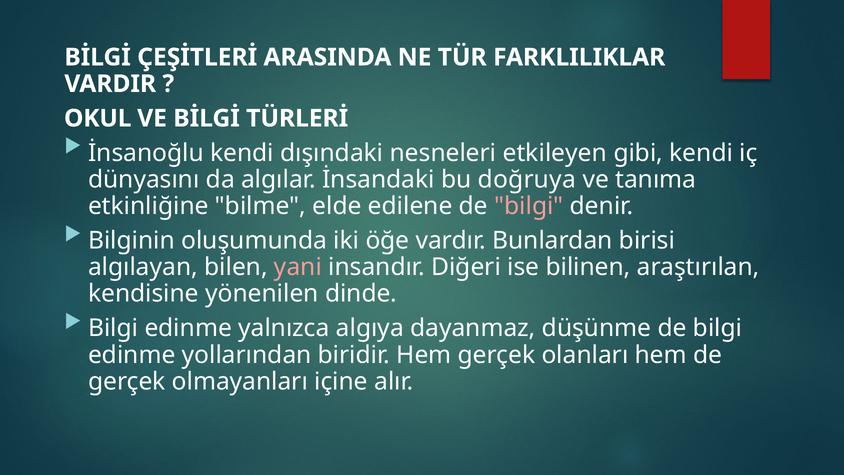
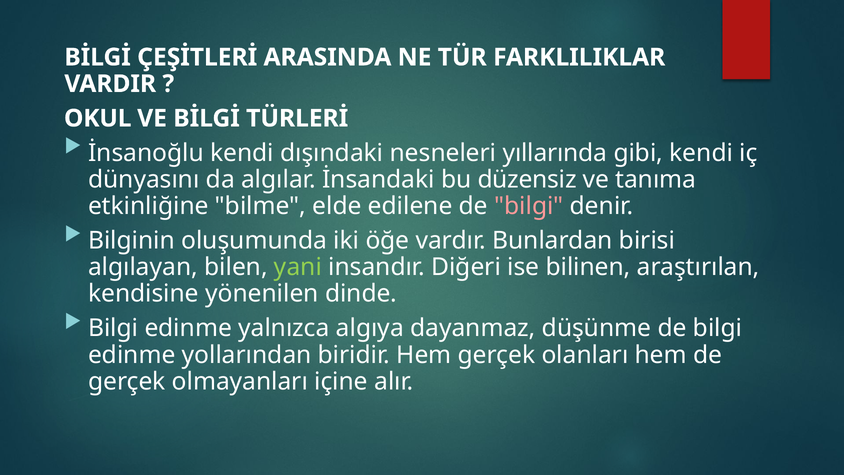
etkileyen: etkileyen -> yıllarında (555, 153)
doğruya: doğruya -> düzensiz (527, 179)
yani colour: pink -> light green (298, 267)
